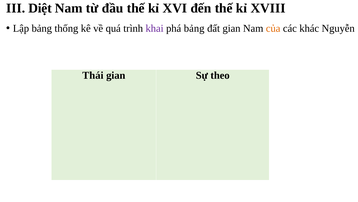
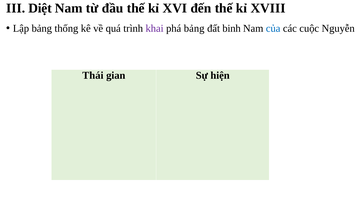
đất gian: gian -> binh (232, 28)
của colour: orange -> blue (273, 28)
khác: khác -> cuộc (309, 28)
theo: theo -> hiện (220, 75)
